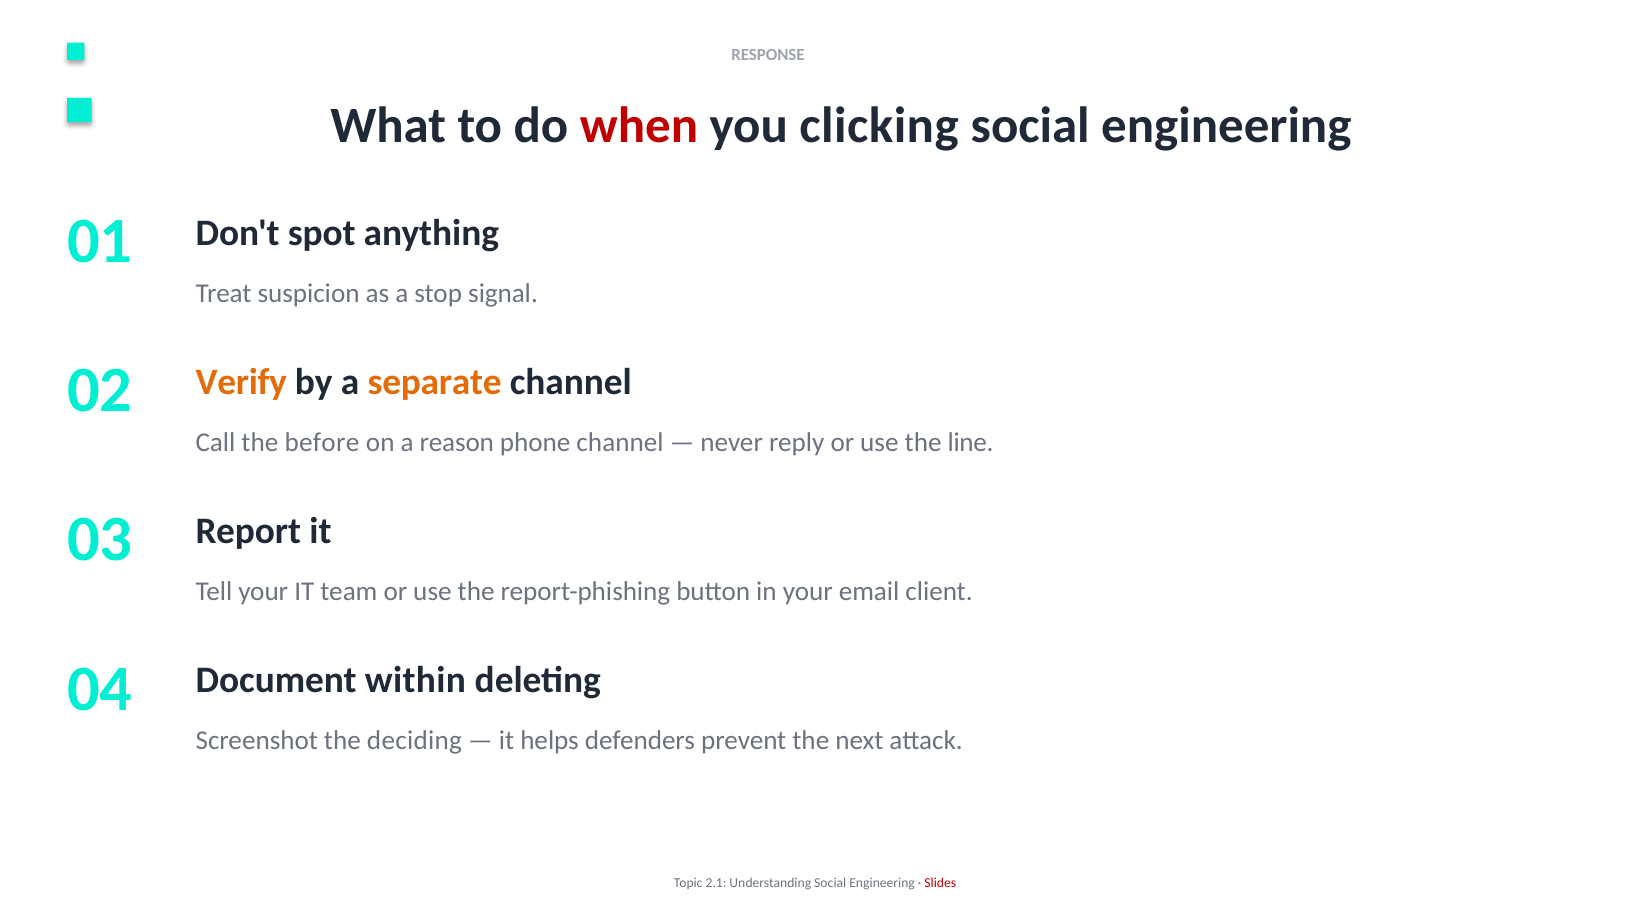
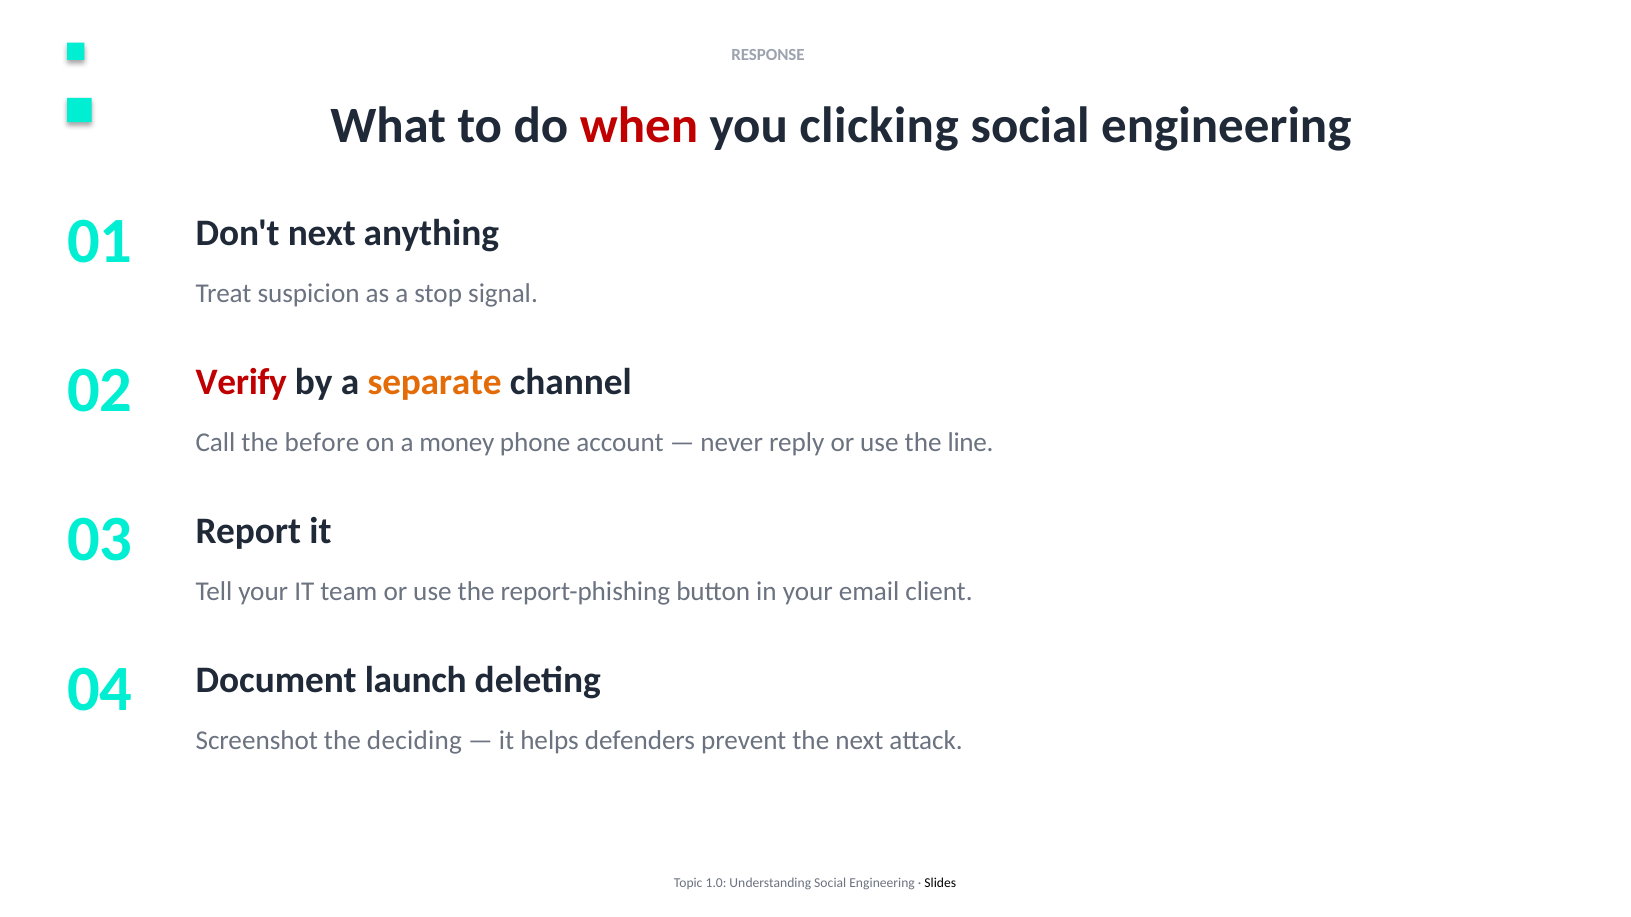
Don't spot: spot -> next (322, 233)
Verify colour: orange -> red (241, 382)
reason: reason -> money (457, 443)
phone channel: channel -> account (620, 443)
within: within -> launch (416, 681)
2.1: 2.1 -> 1.0 (716, 884)
Slides colour: red -> black (940, 884)
